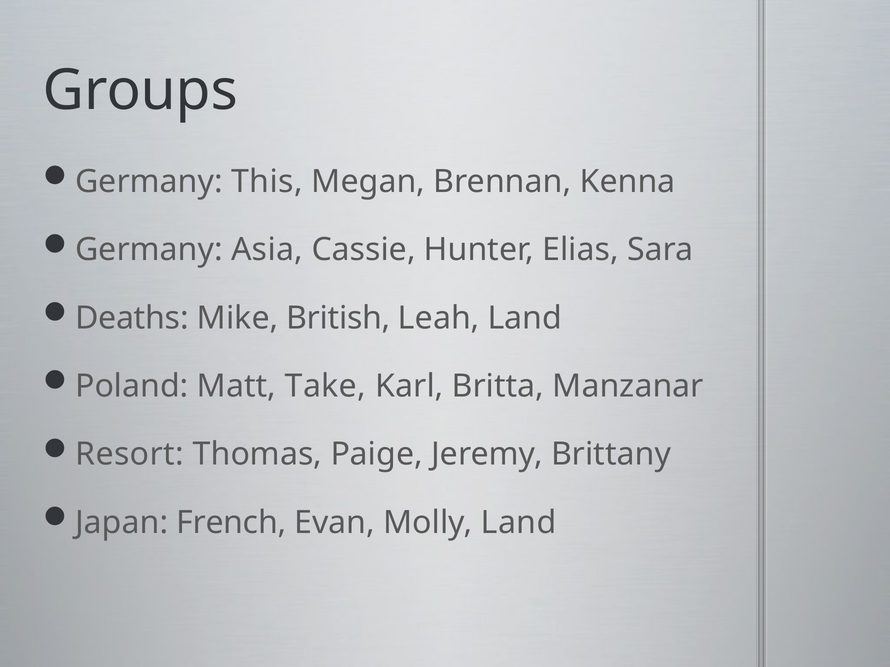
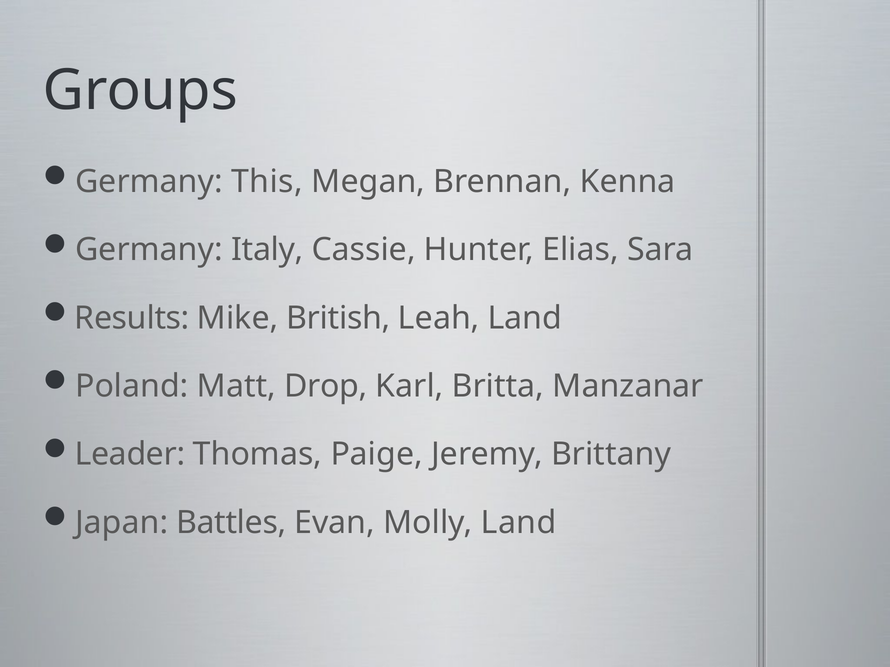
Asia: Asia -> Italy (267, 250)
Deaths: Deaths -> Results (132, 318)
Take: Take -> Drop (326, 386)
Resort: Resort -> Leader (130, 455)
French: French -> Battles (231, 523)
